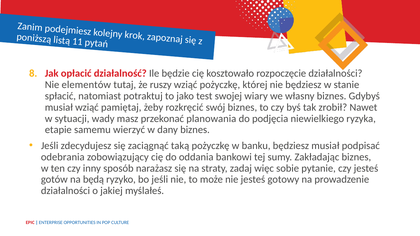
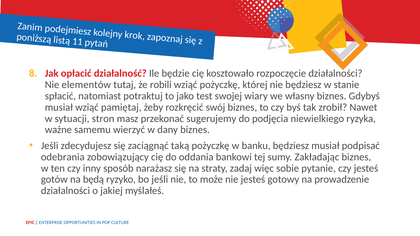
ruszy: ruszy -> robili (161, 85)
wady: wady -> stron (103, 119)
planowania: planowania -> sugerujemy (211, 119)
etapie: etapie -> ważne (58, 130)
